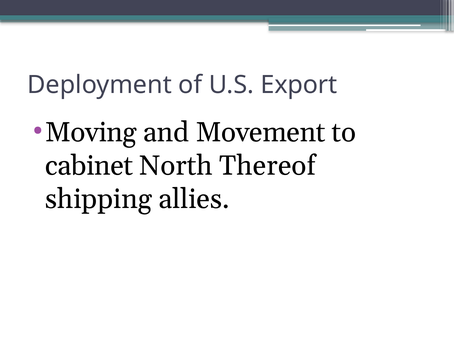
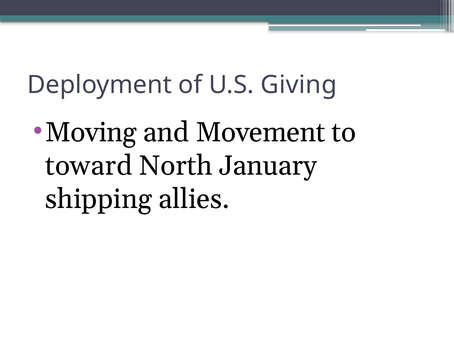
Export: Export -> Giving (299, 85)
cabinet: cabinet -> toward (89, 166)
Thereof: Thereof -> January (268, 166)
